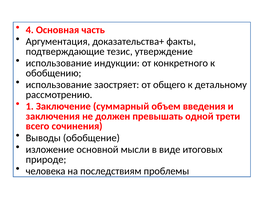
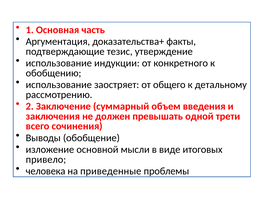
4: 4 -> 1 (30, 30)
1: 1 -> 2 (30, 106)
природе: природе -> привело (46, 159)
последствиям: последствиям -> приведенные (111, 171)
